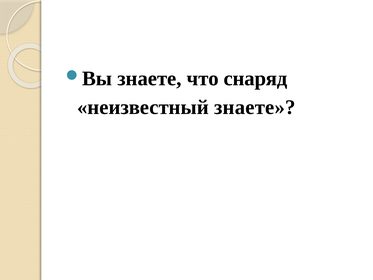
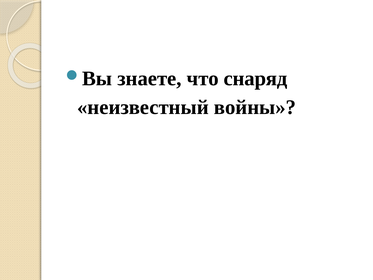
неизвестный знаете: знаете -> войны (255, 107)
